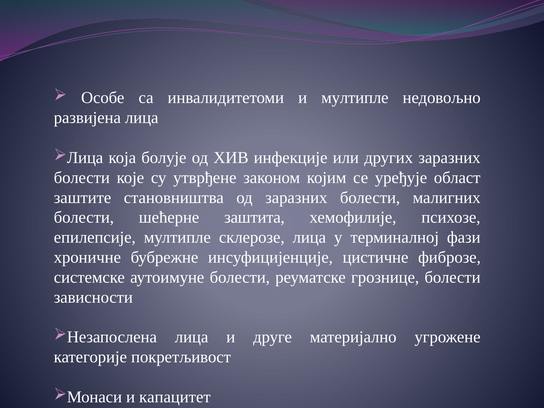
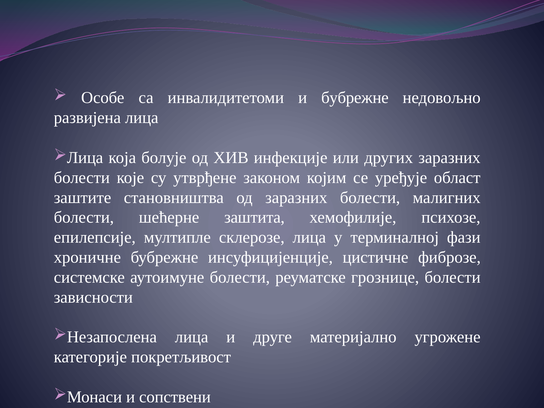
и мултипле: мултипле -> бубрежне (355, 98)
капацитет: капацитет -> сопствени (175, 397)
